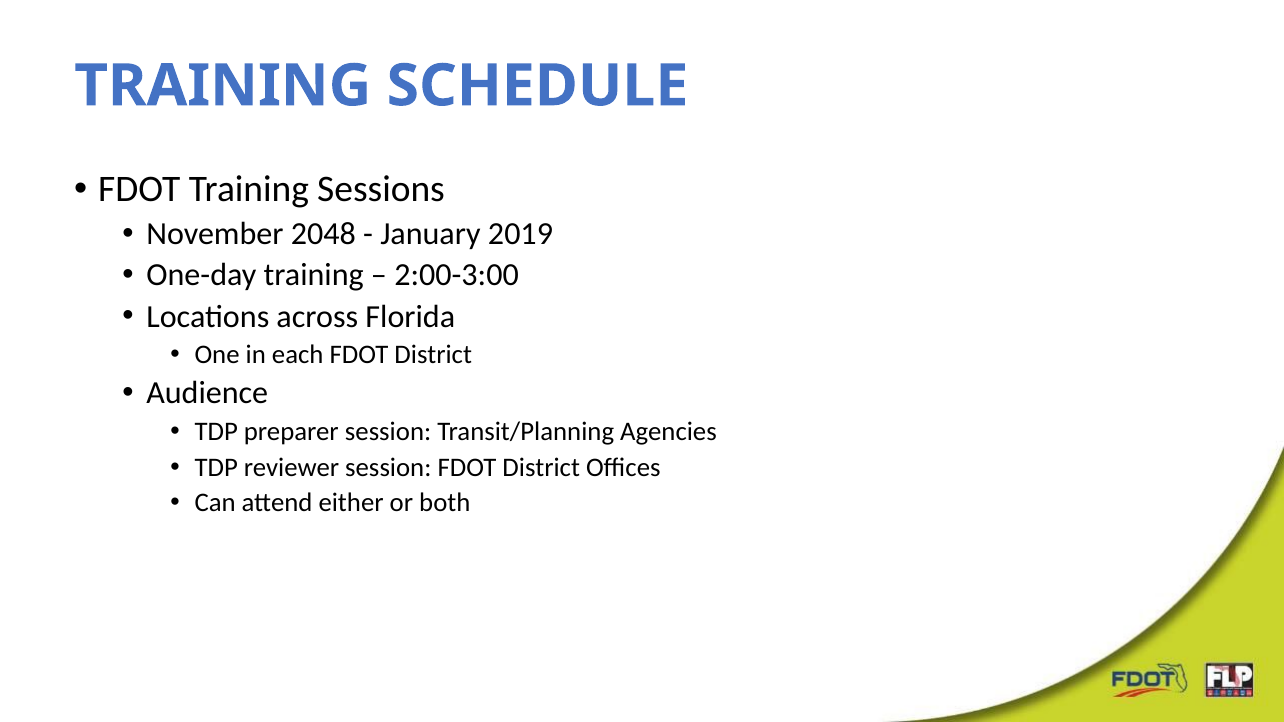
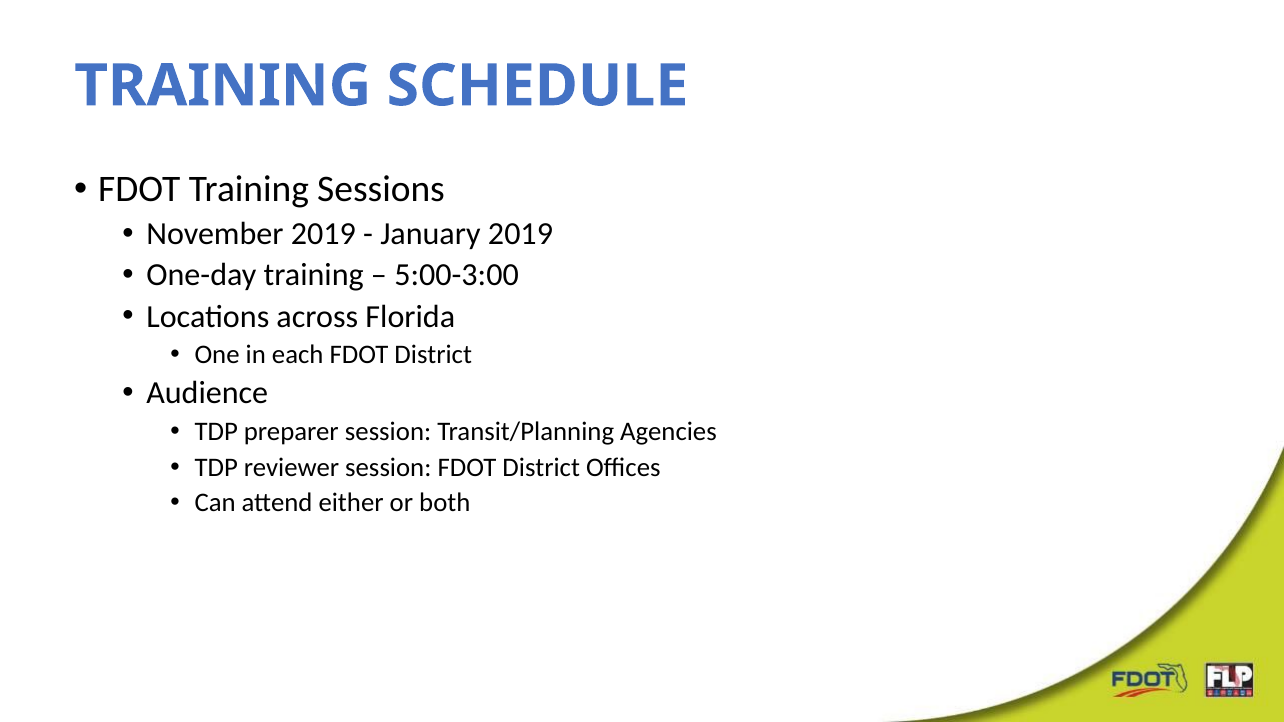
November 2048: 2048 -> 2019 (323, 234)
2:00-3:00: 2:00-3:00 -> 5:00-3:00 (457, 275)
